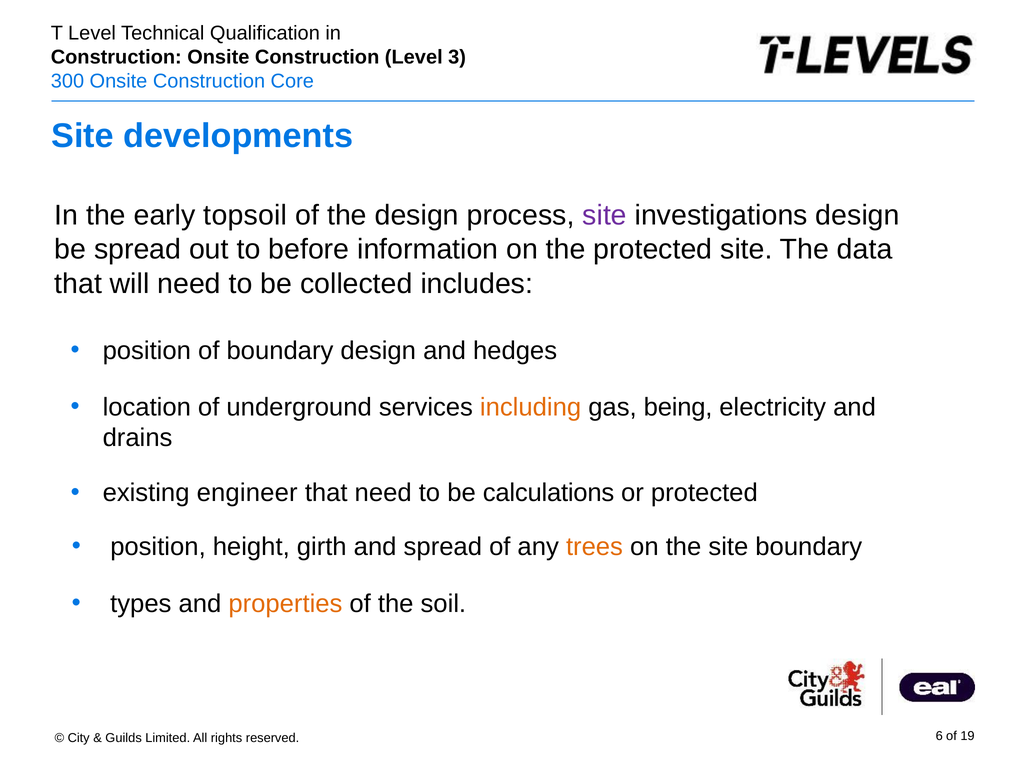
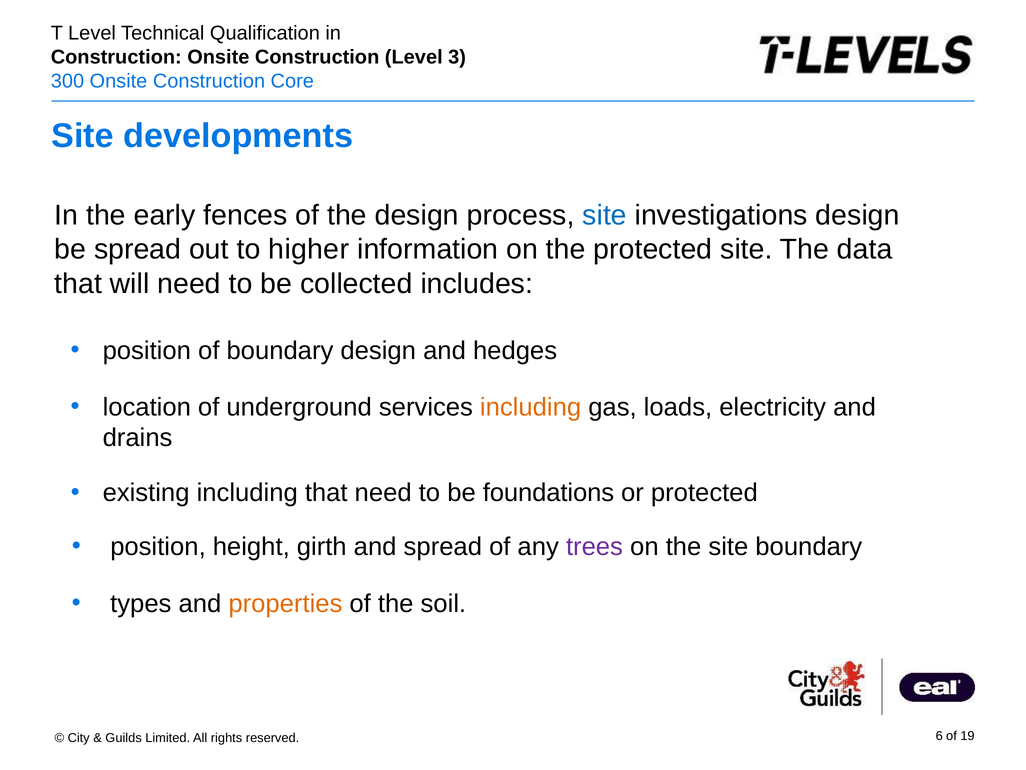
topsoil: topsoil -> fences (245, 215)
site colour: purple -> blue (605, 215)
before: before -> higher (309, 249)
being: being -> loads (678, 407)
existing engineer: engineer -> including (247, 493)
calculations: calculations -> foundations (548, 493)
trees colour: orange -> purple (594, 546)
